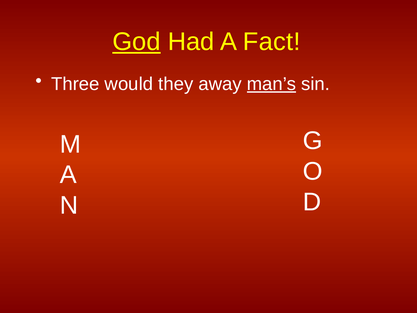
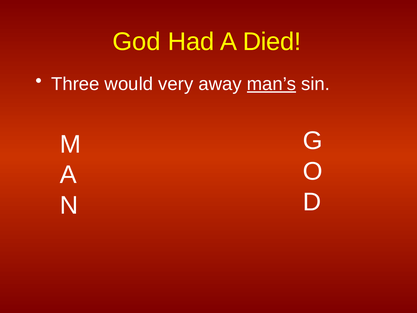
God underline: present -> none (137, 42)
Fact: Fact -> Died (272, 42)
they: they -> very (176, 84)
